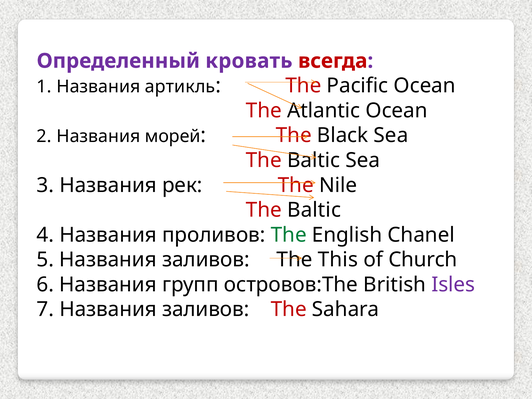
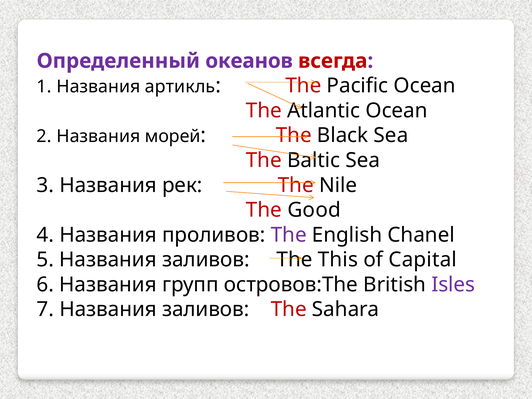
кровать: кровать -> океанов (249, 61)
Baltic: Baltic -> Good (314, 210)
The colour: green -> purple (289, 235)
Church: Church -> Capital (423, 260)
